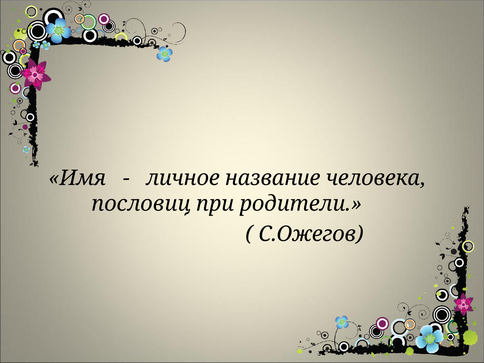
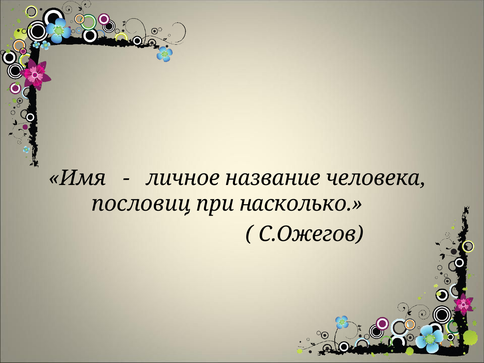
родители: родители -> насколько (301, 204)
